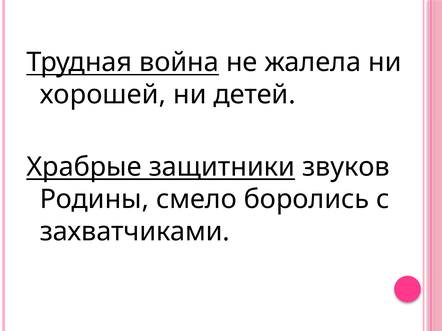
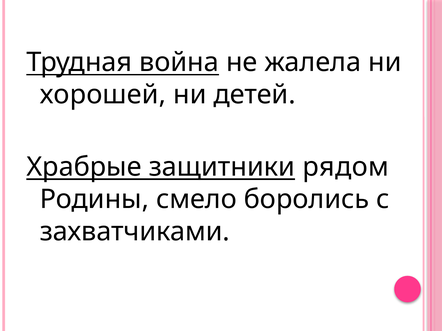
звуков: звуков -> рядом (346, 167)
